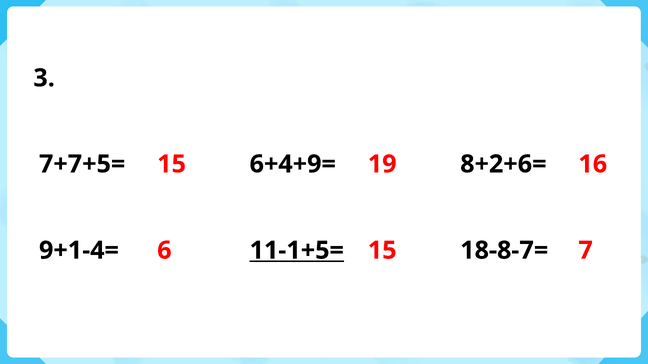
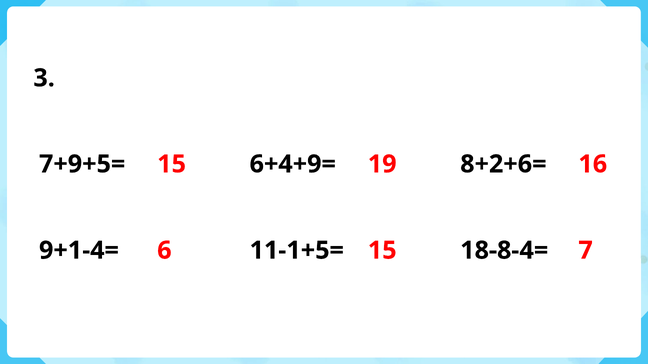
7+7+5=: 7+7+5= -> 7+9+5= (82, 164)
11-1+5= underline: present -> none (297, 251)
18-8-7=: 18-8-7= -> 18-8-4= (504, 251)
